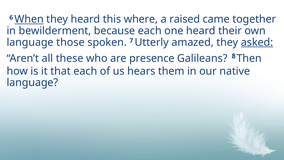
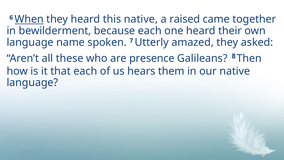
this where: where -> native (141, 19)
those: those -> name (71, 42)
asked underline: present -> none (257, 42)
